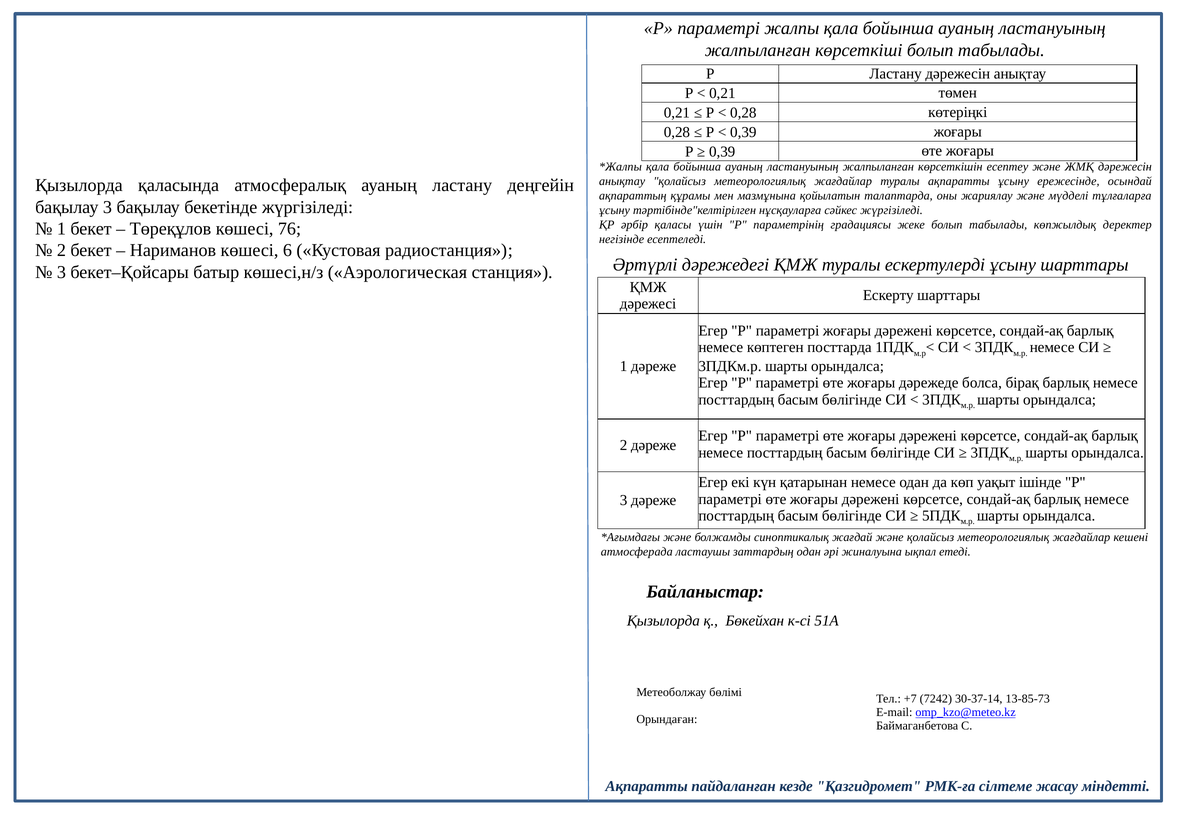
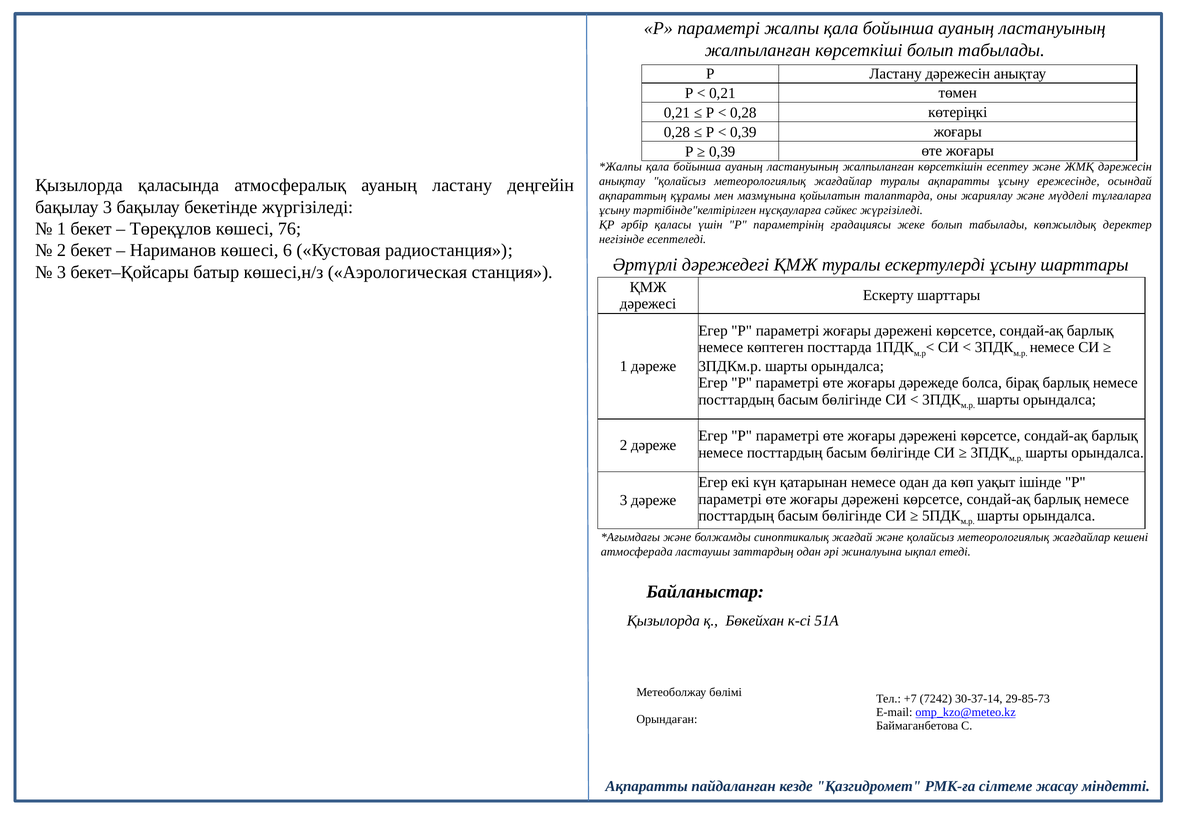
13-85-73: 13-85-73 -> 29-85-73 (1028, 699)
